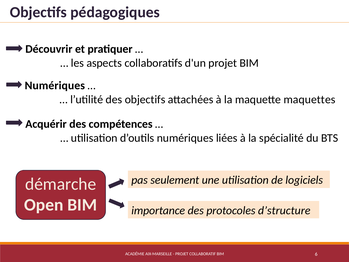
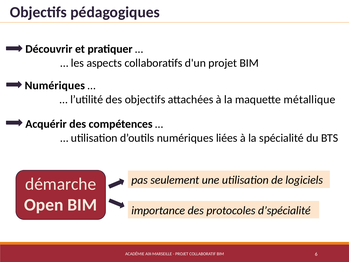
maquettes: maquettes -> métallique (310, 99)
d’structure: d’structure -> d’spécialité (284, 210)
